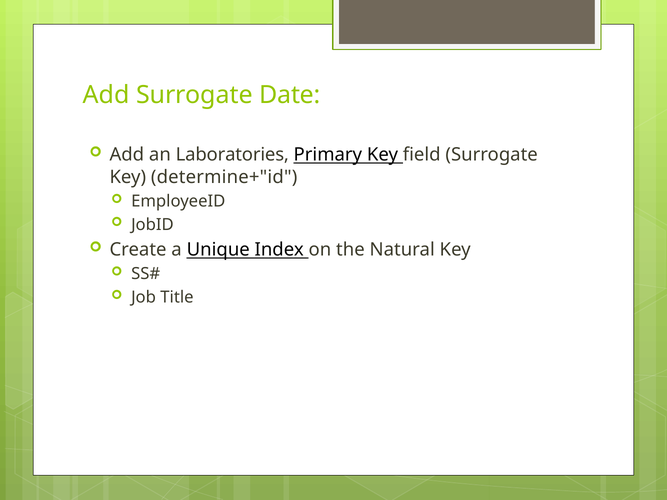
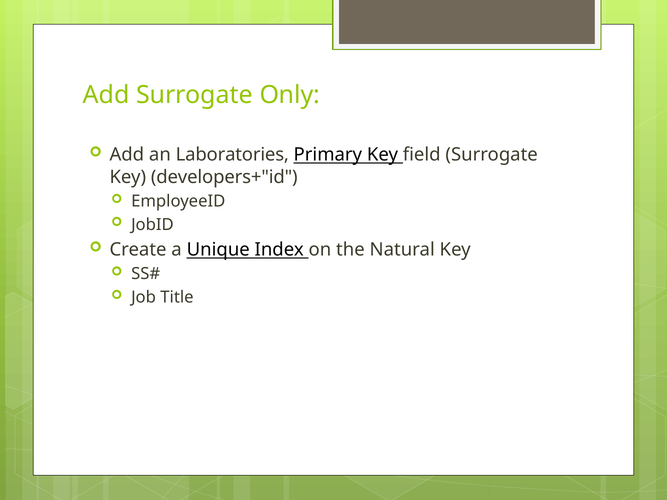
Date: Date -> Only (290, 95)
determine+"id: determine+"id -> developers+"id (224, 177)
